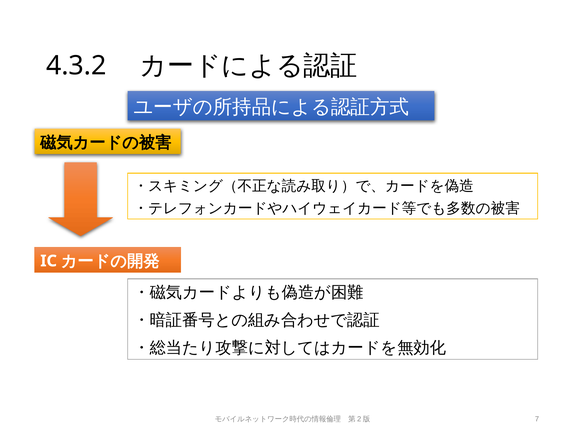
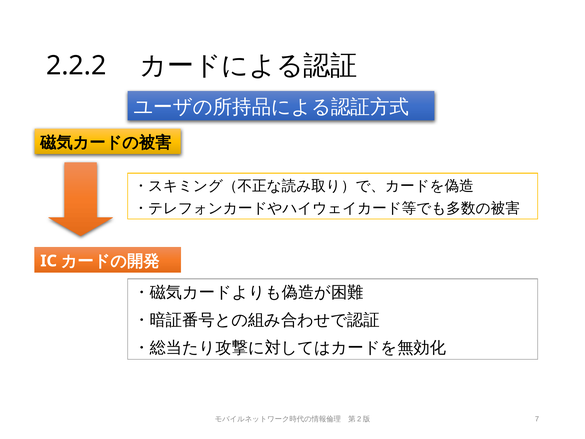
4.3.2: 4.3.2 -> 2.2.2 (76, 66)
